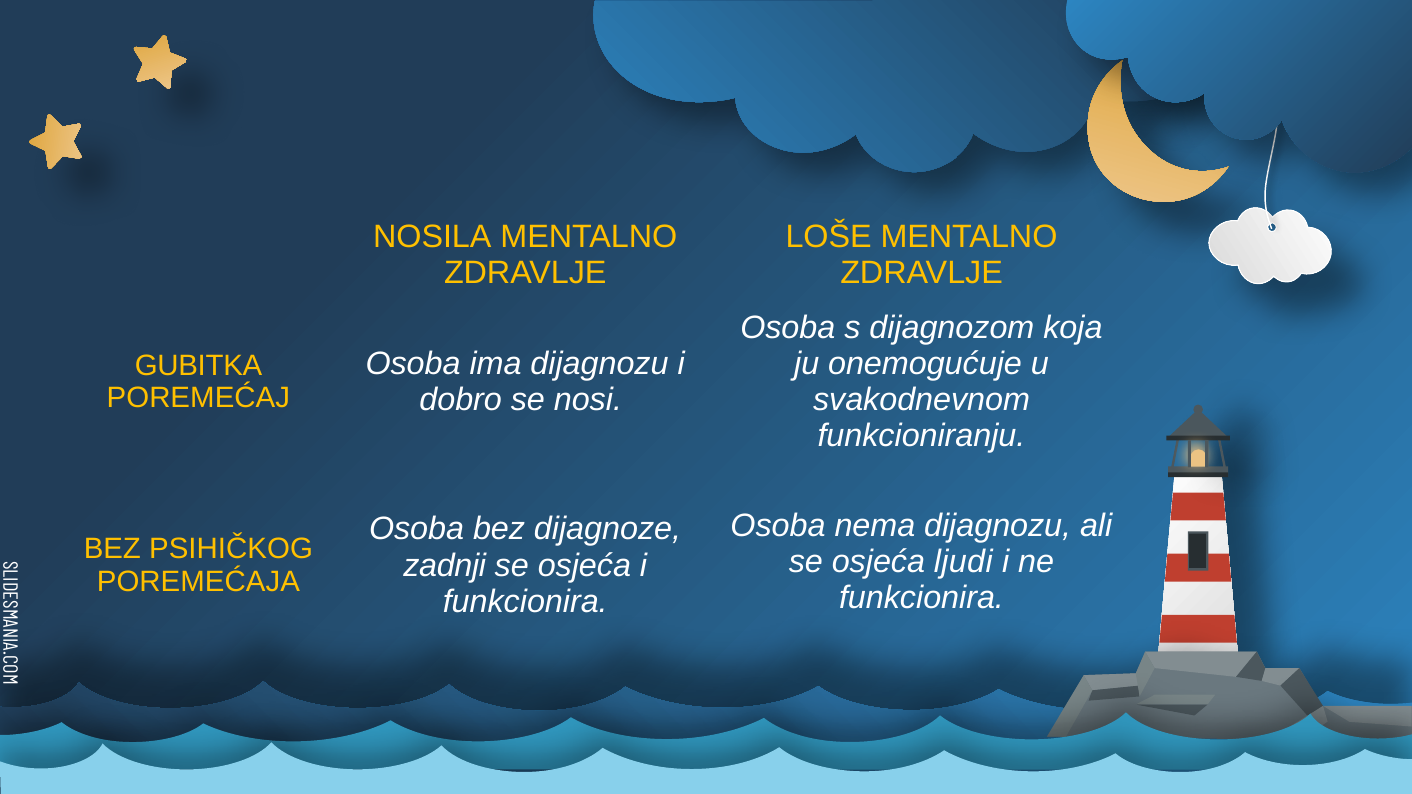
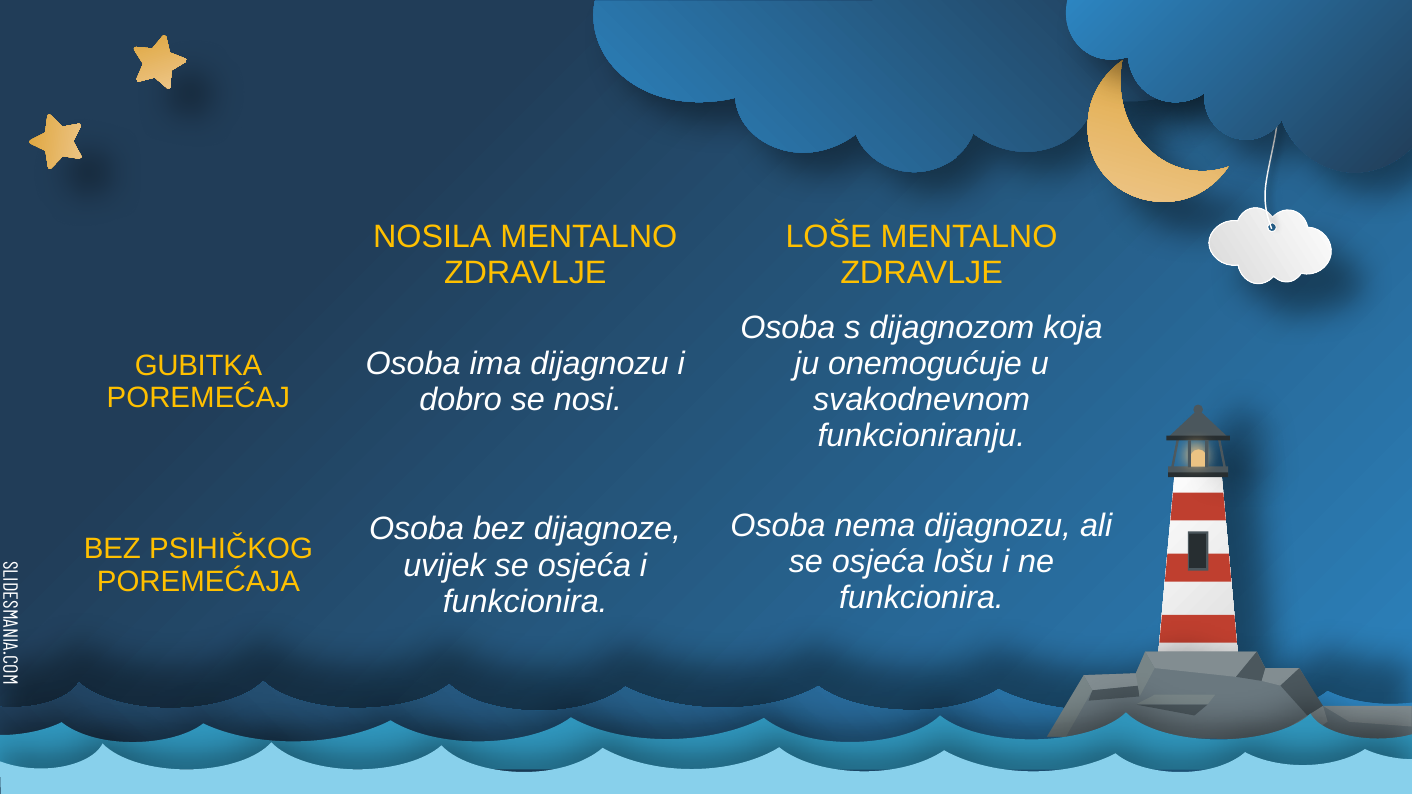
ljudi: ljudi -> lošu (963, 562)
zadnji: zadnji -> uvijek (445, 566)
